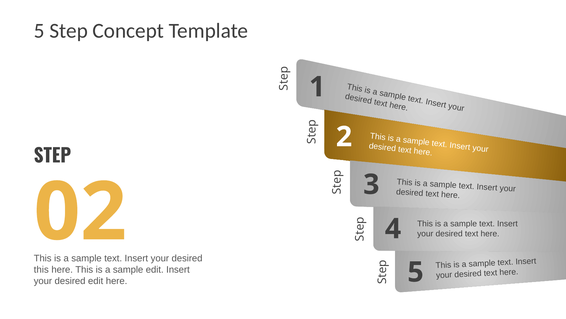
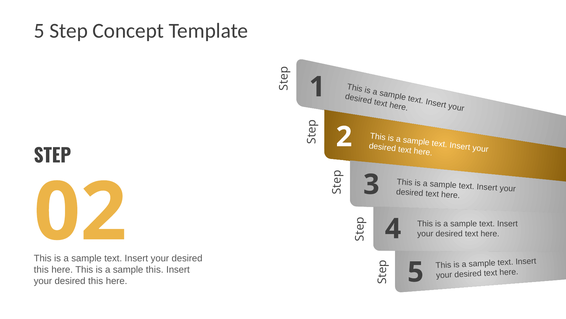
sample edit: edit -> this (155, 269)
edit: edit -> this (96, 281)
